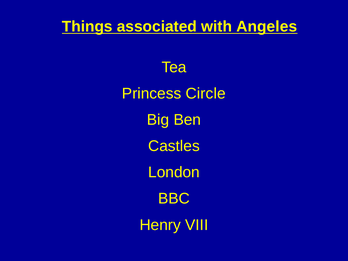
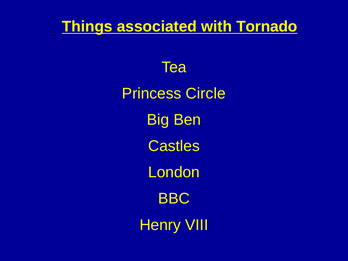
Angeles: Angeles -> Tornado (267, 27)
